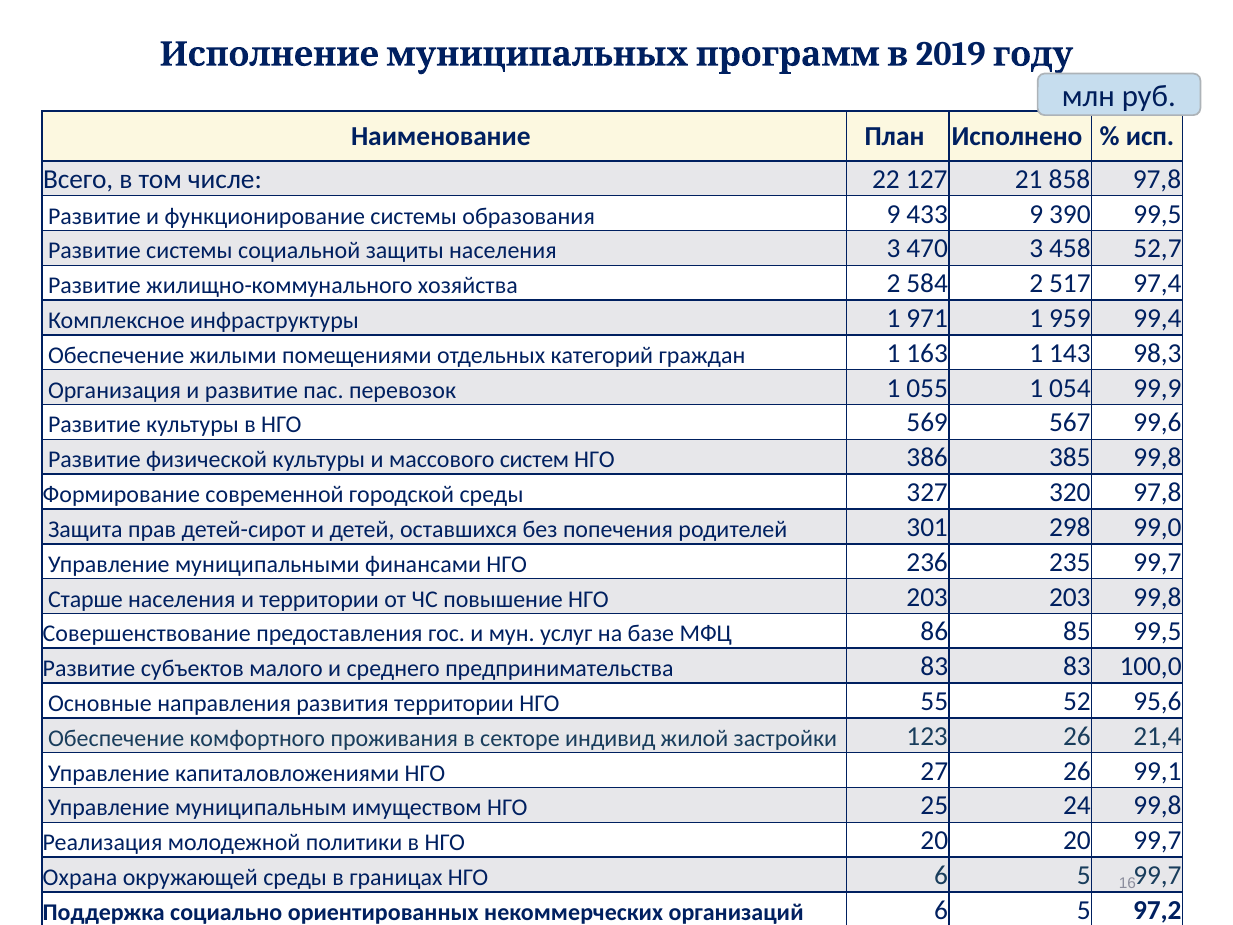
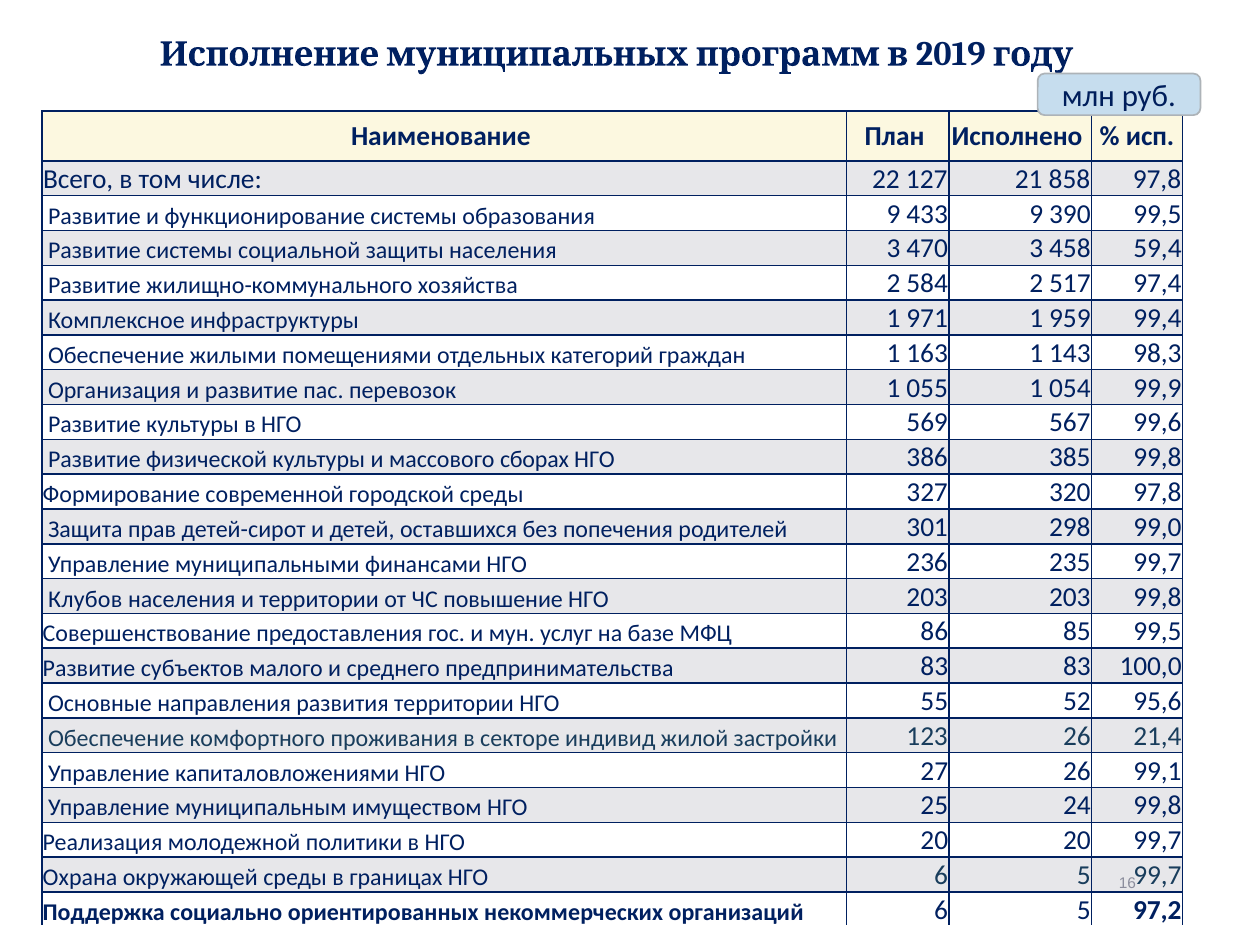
52,7: 52,7 -> 59,4 (1157, 249)
систем: систем -> сборах (534, 460)
Старше: Старше -> Клубов (85, 599)
